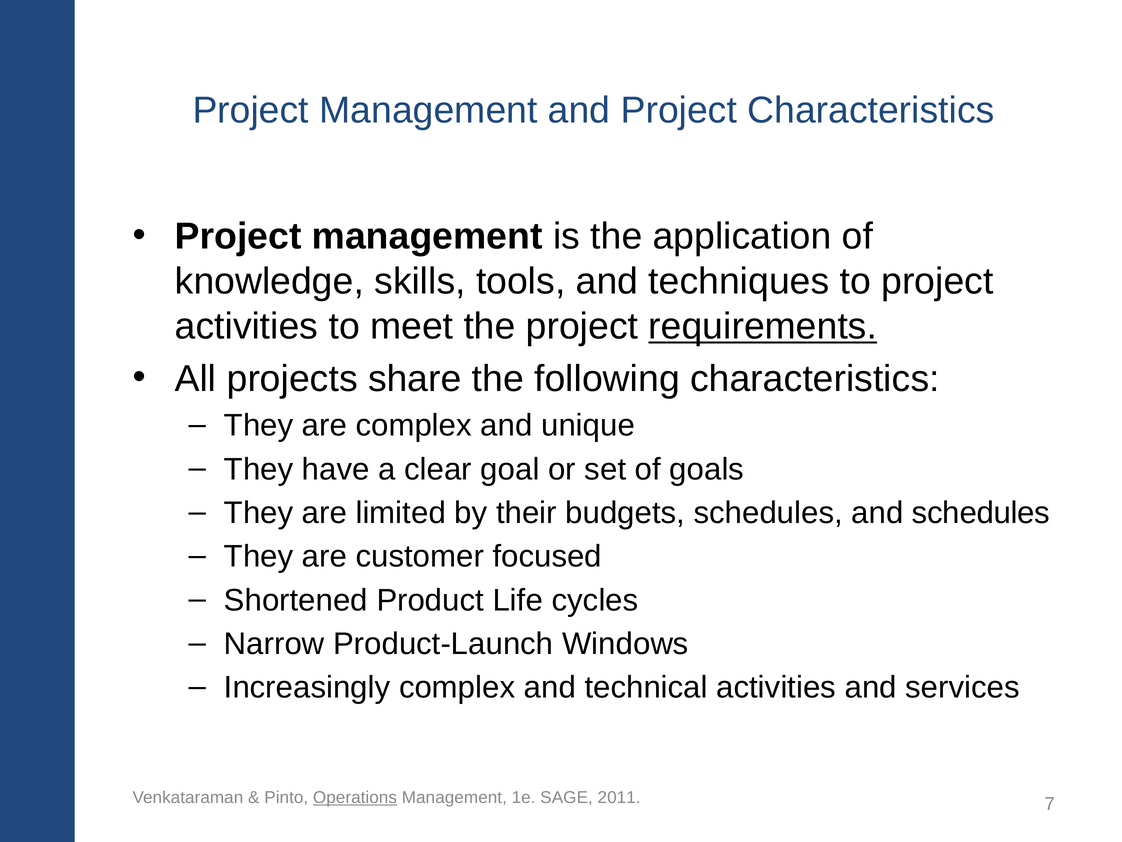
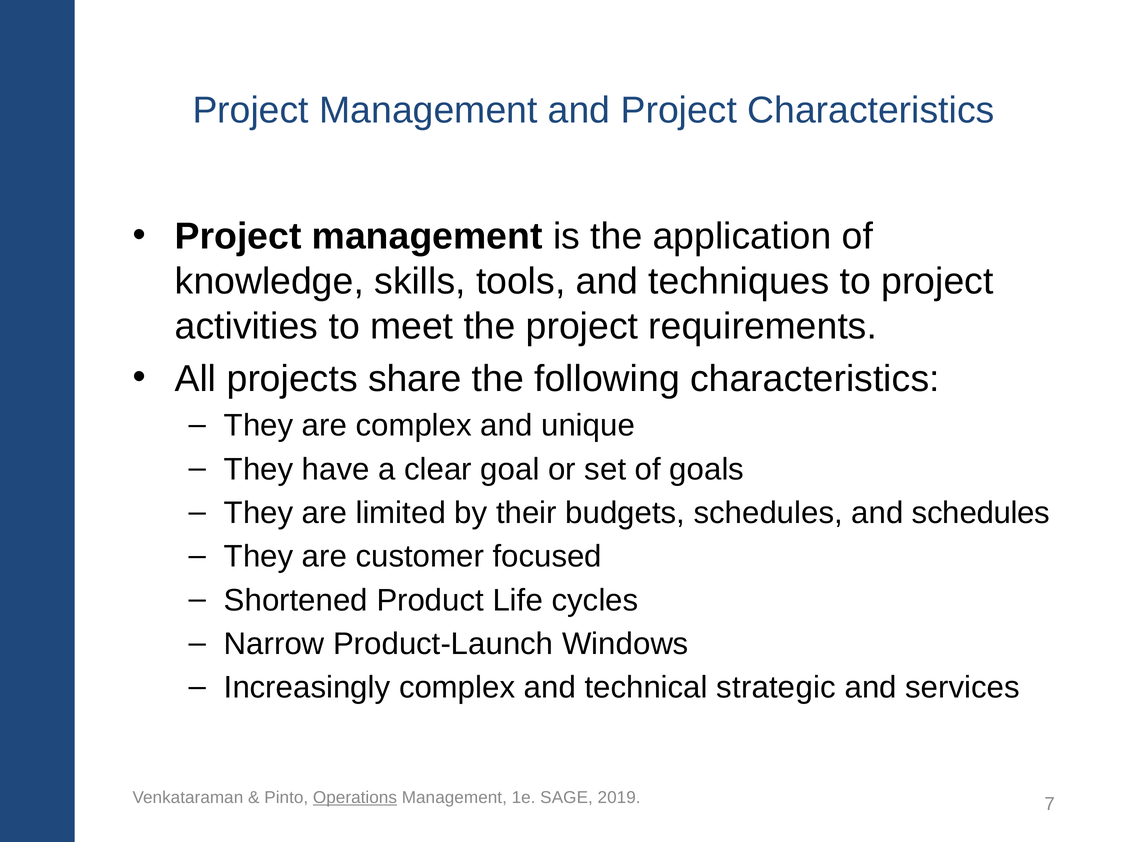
requirements underline: present -> none (763, 326)
technical activities: activities -> strategic (776, 687)
2011: 2011 -> 2019 (619, 797)
